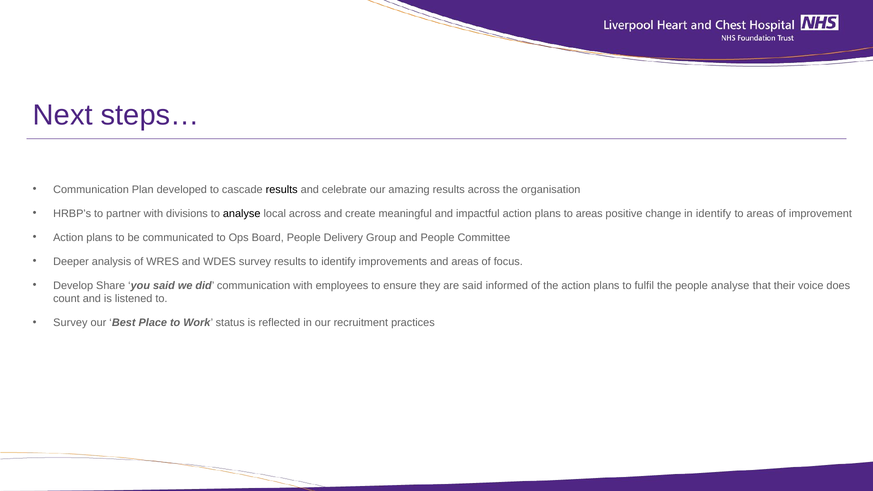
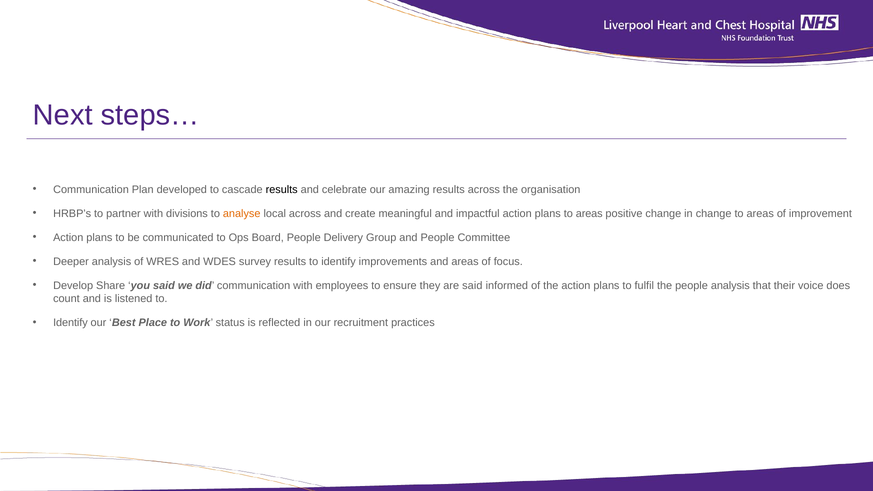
analyse colour: black -> orange (242, 213)
in identify: identify -> change (714, 213)
people analyse: analyse -> analysis (730, 285)
Survey: Survey -> Identify (70, 323)
